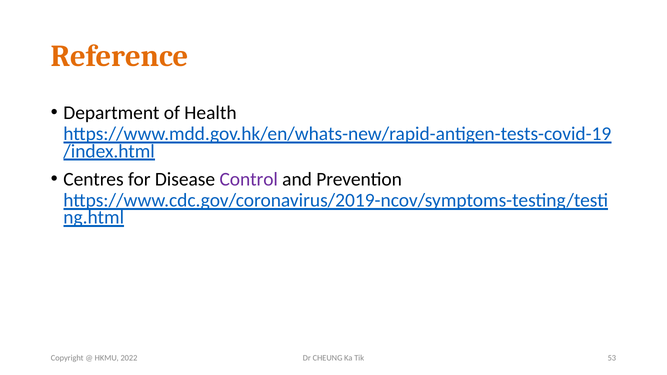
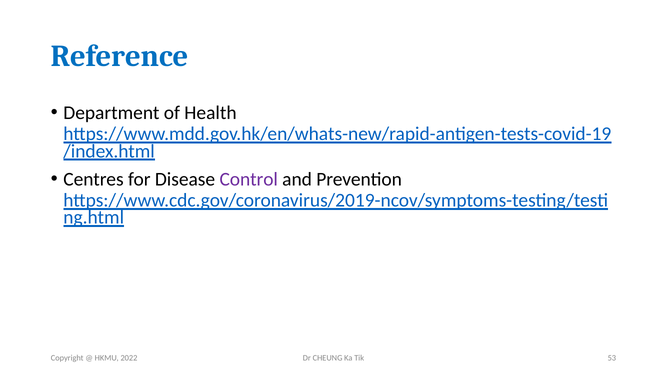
Reference colour: orange -> blue (120, 56)
